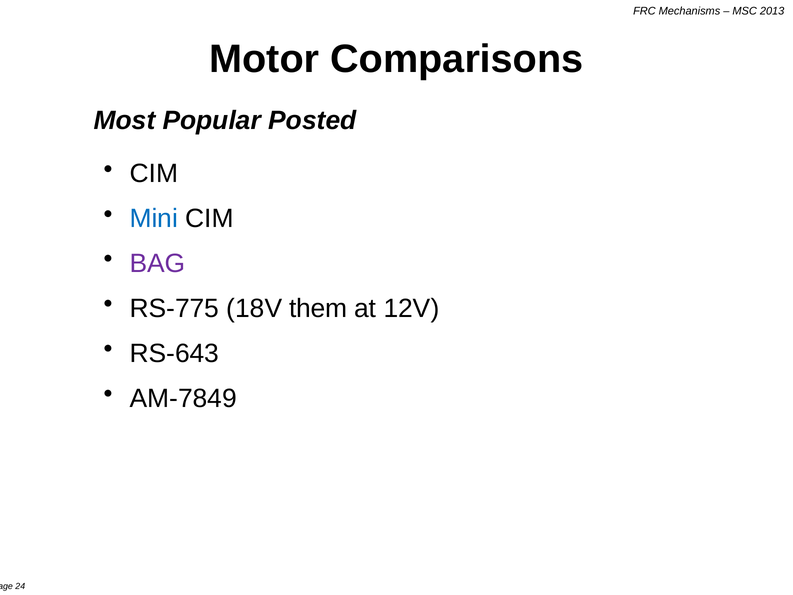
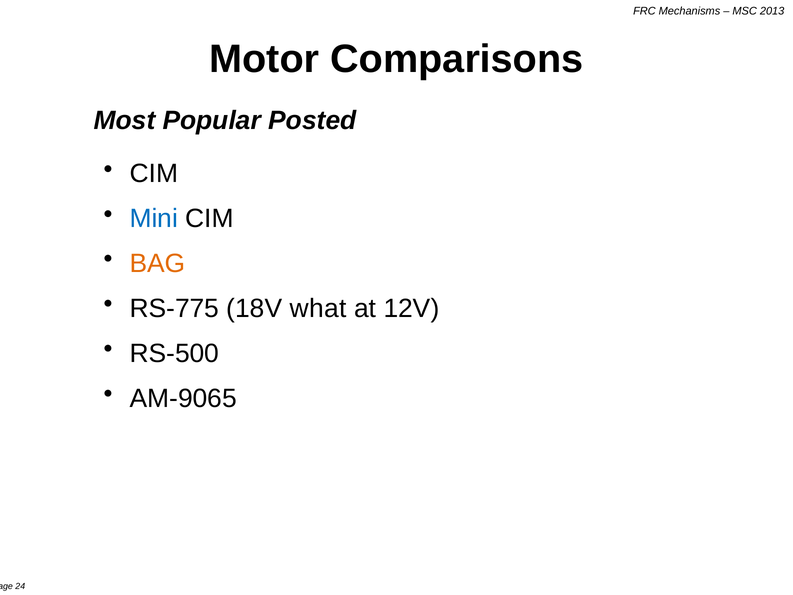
BAG colour: purple -> orange (157, 263)
them: them -> what (318, 308)
RS-643: RS-643 -> RS-500 (174, 353)
AM-7849: AM-7849 -> AM-9065 (183, 398)
